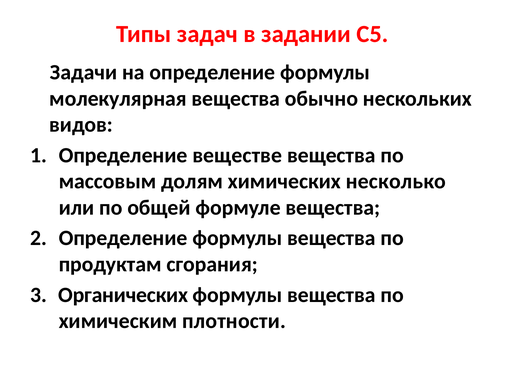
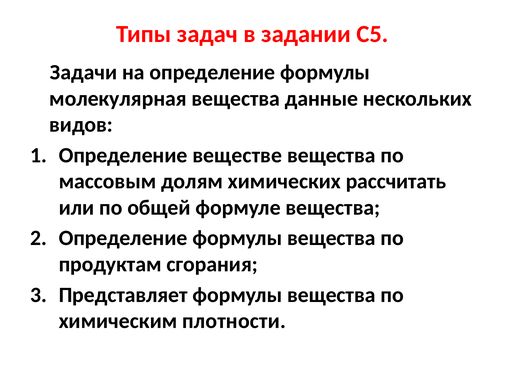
обычно: обычно -> данные (322, 98)
несколько: несколько -> рассчитать (396, 181)
Органических: Органических -> Представляет (123, 295)
